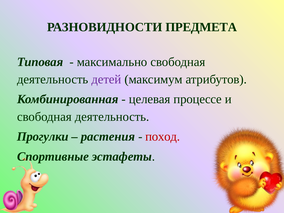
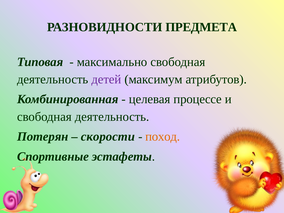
Прогулки: Прогулки -> Потерян (43, 137)
растения: растения -> скорости (108, 137)
поход colour: red -> orange (163, 137)
